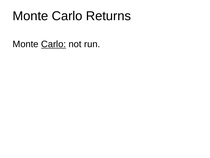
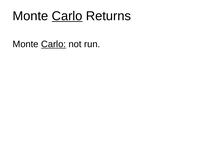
Carlo underline: none -> present (67, 16)
